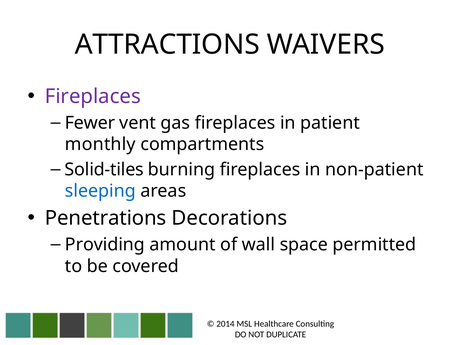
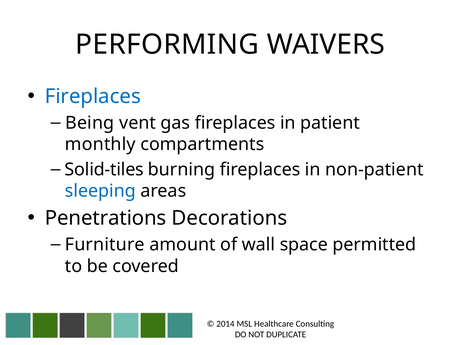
ATTRACTIONS: ATTRACTIONS -> PERFORMING (167, 45)
Fireplaces colour: purple -> blue (93, 96)
Fewer: Fewer -> Being (90, 123)
Providing: Providing -> Furniture (105, 245)
